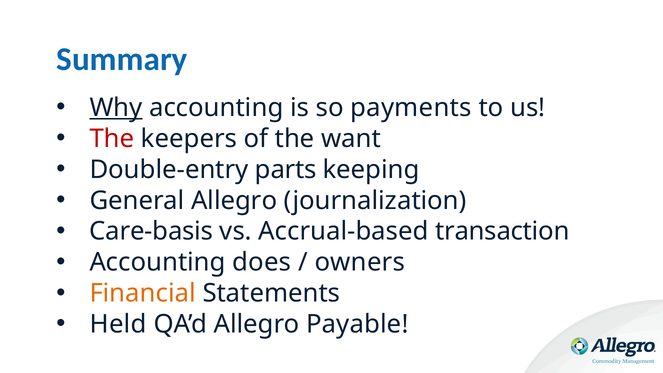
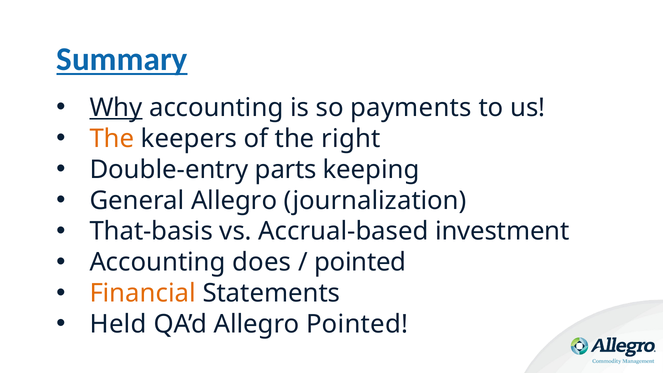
Summary underline: none -> present (122, 60)
The colour: red -> orange (112, 139)
want: want -> right (351, 139)
Care-basis: Care-basis -> That-basis (151, 231)
transaction: transaction -> investment (502, 231)
owners: owners -> pointed (360, 262)
Allegro Payable: Payable -> Pointed (357, 324)
